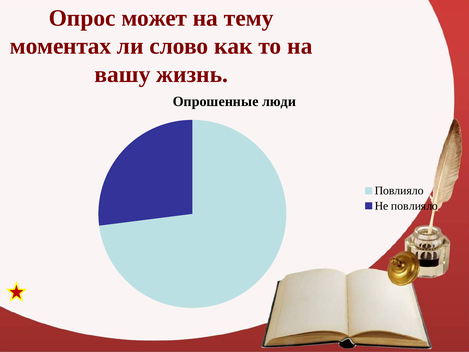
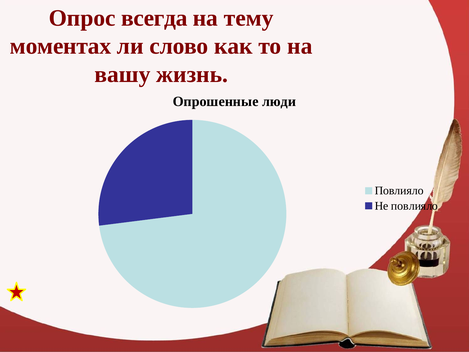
может: может -> всегда (154, 18)
